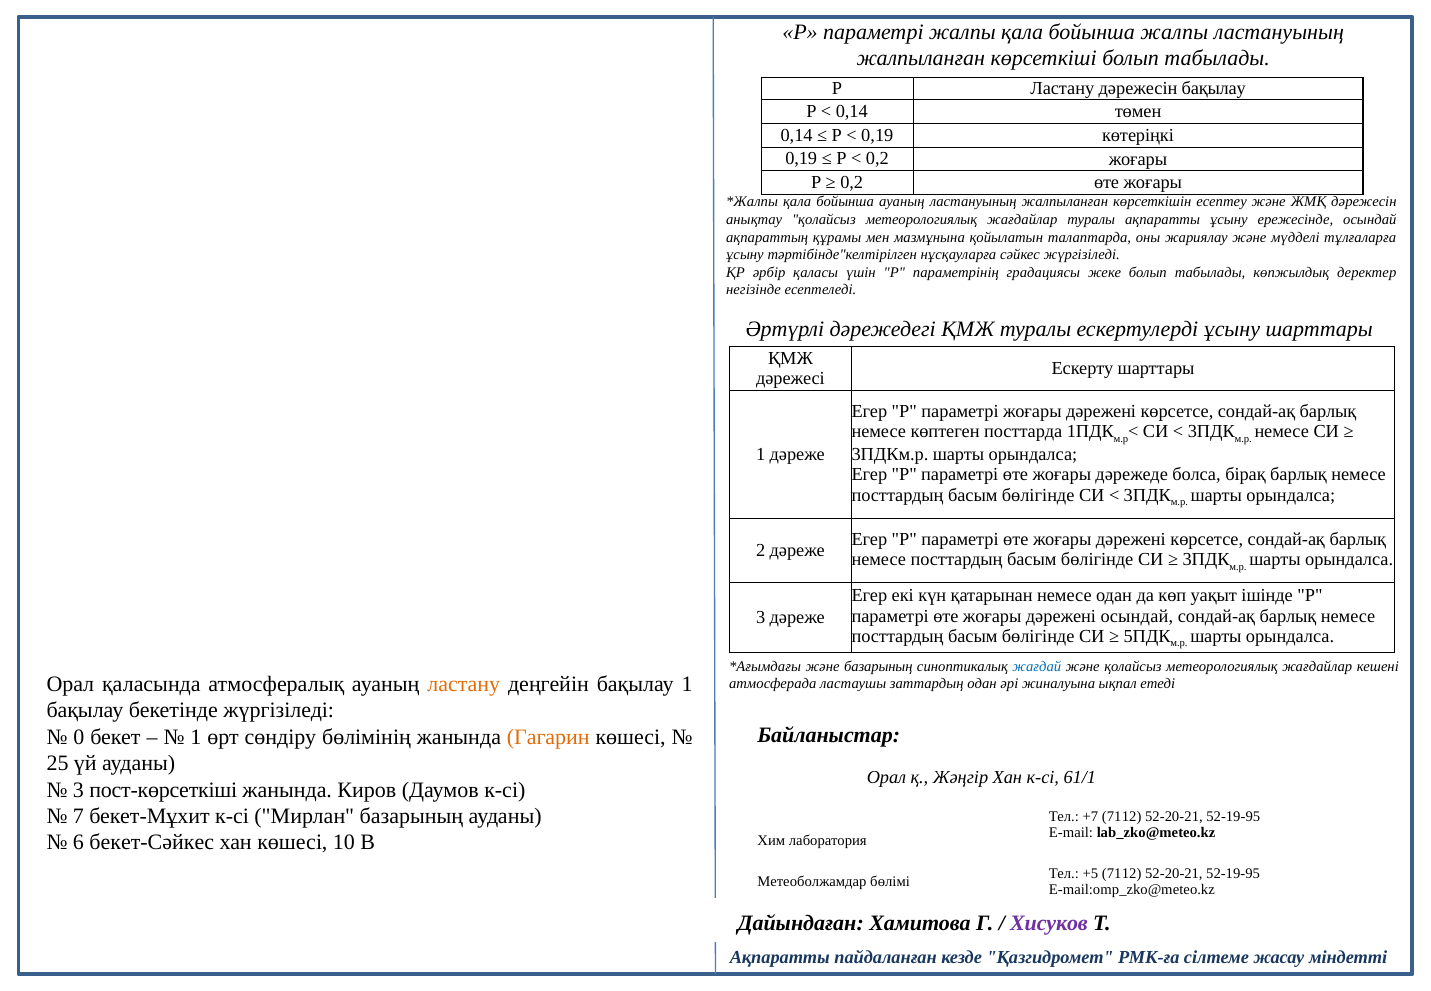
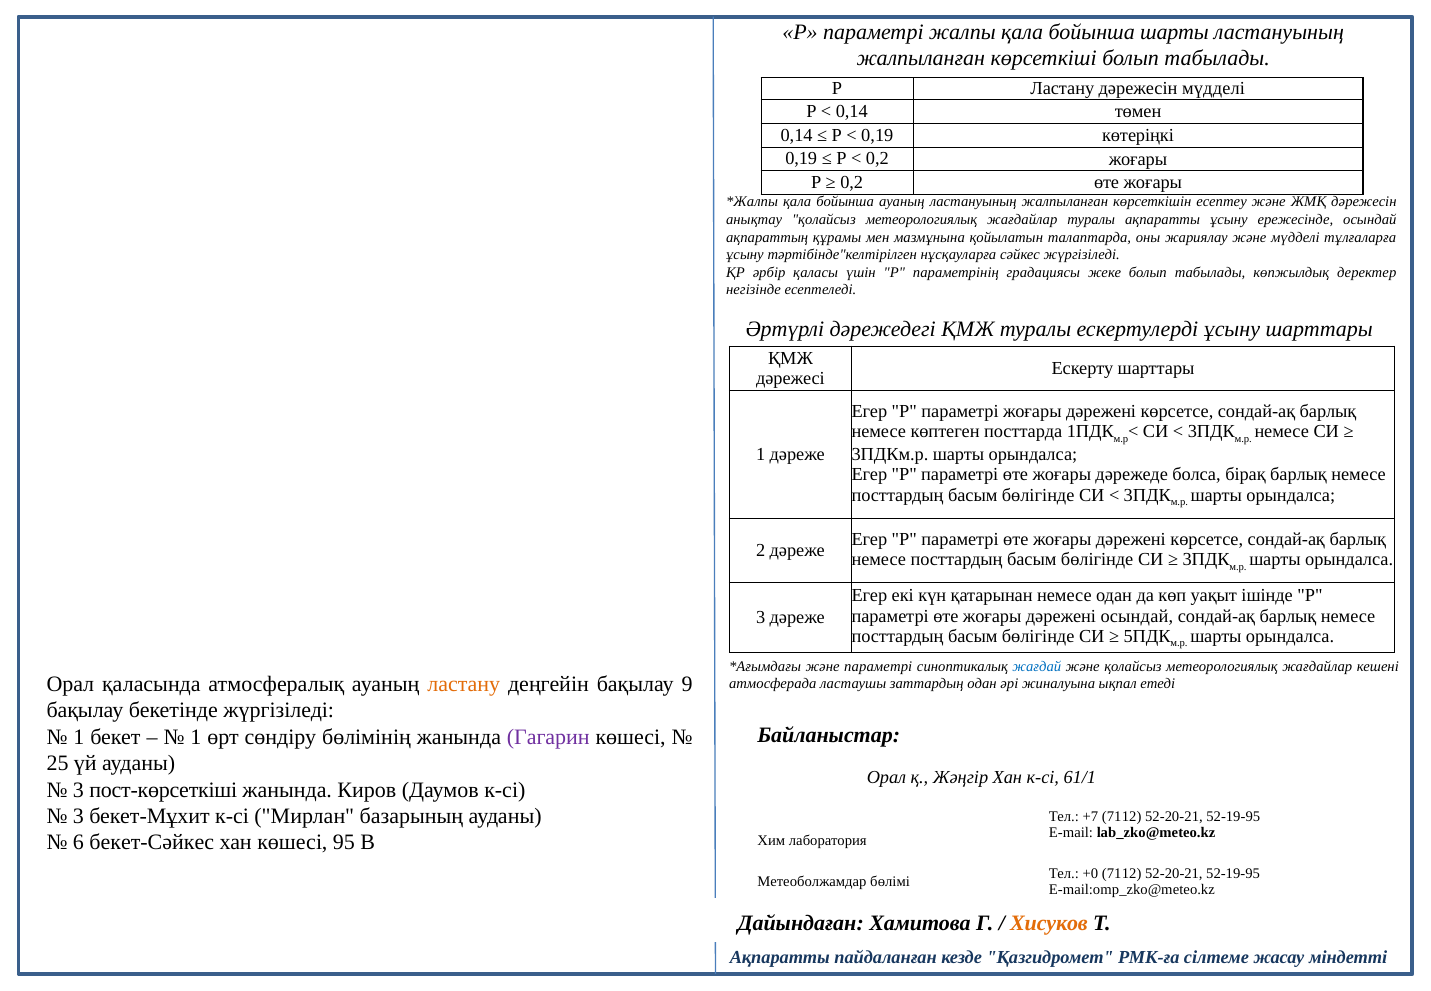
бойынша жалпы: жалпы -> шарты (1174, 32)
дәрежесін бақылау: бақылау -> мүдделі (1214, 89)
және базарының: базарының -> параметрі (878, 666)
бақылау 1: 1 -> 9 (687, 684)
0: 0 -> 1 (79, 737)
Гагарин colour: orange -> purple (548, 737)
7: 7 -> 3 (78, 816)
10: 10 -> 95 (344, 842)
+5: +5 -> +0 (1090, 873)
Хисуков colour: purple -> orange (1049, 923)
